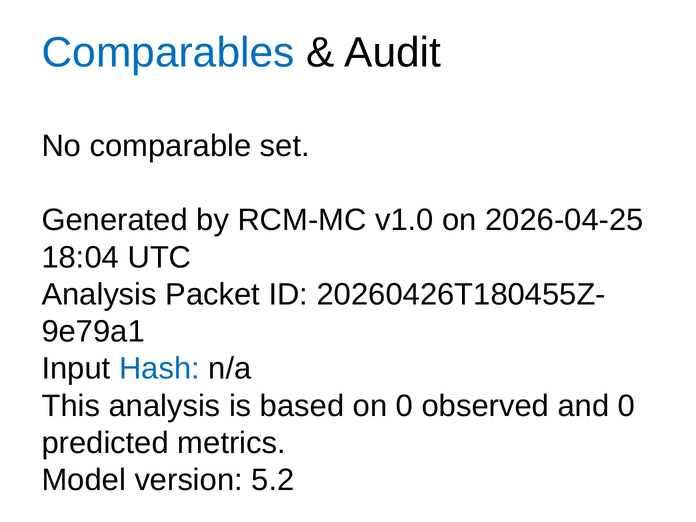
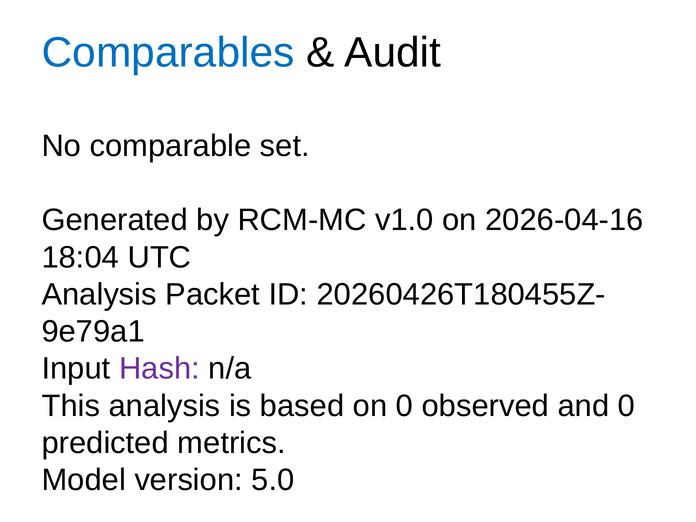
2026-04-25: 2026-04-25 -> 2026-04-16 (564, 220)
Hash colour: blue -> purple (159, 369)
5.2: 5.2 -> 5.0 (273, 480)
